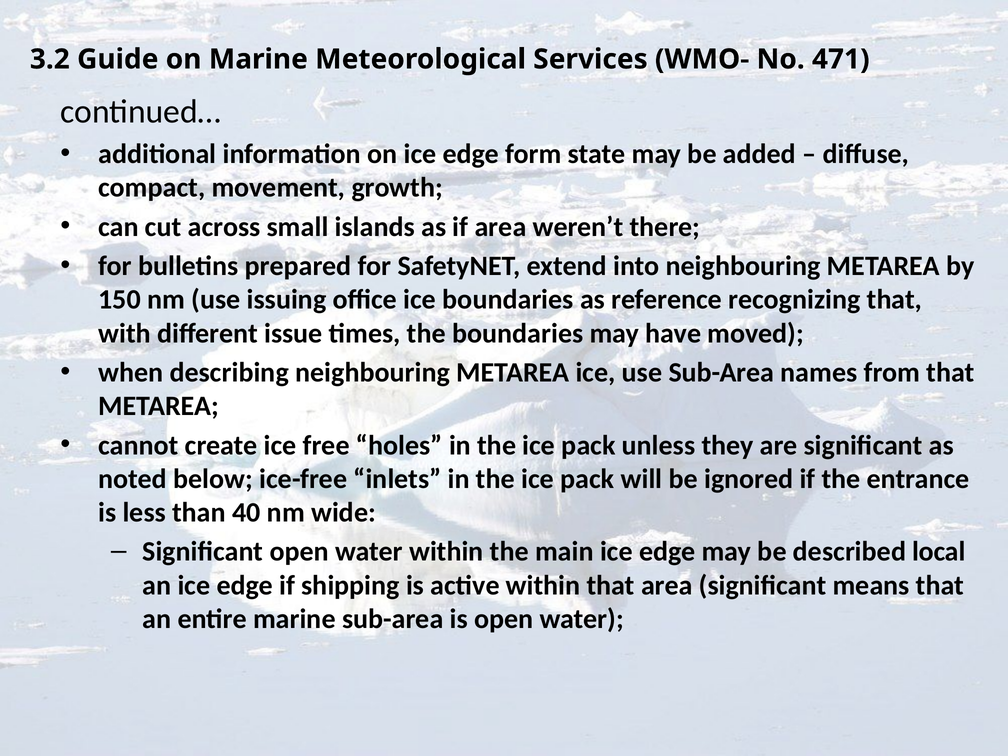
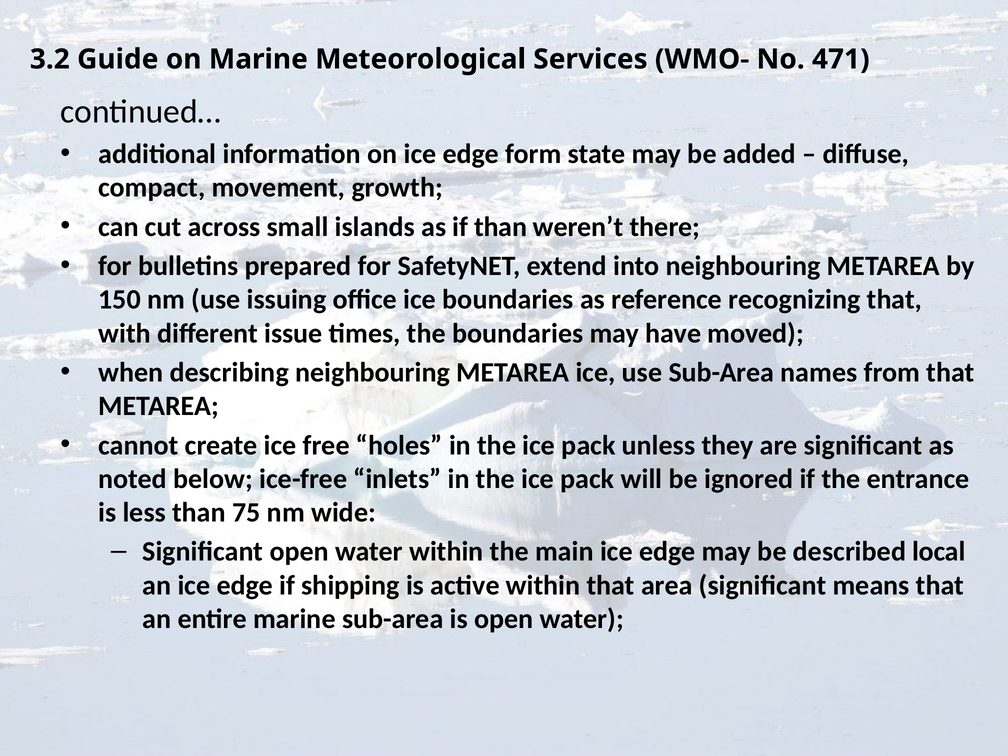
if area: area -> than (501, 227)
40: 40 -> 75 (246, 513)
